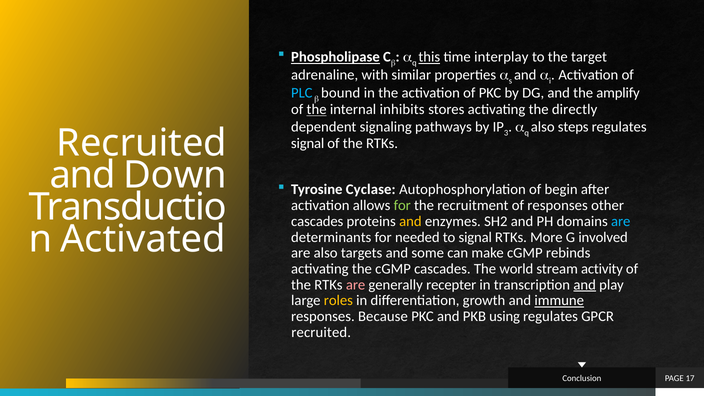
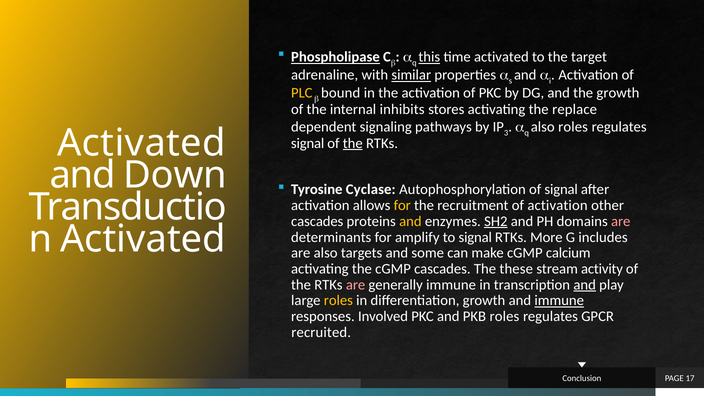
time interplay: interplay -> activated (501, 57)
similar underline: none -> present (411, 75)
PLC colour: light blue -> yellow (302, 93)
the amplify: amplify -> growth (618, 93)
the underline: present -> none (317, 109)
directly: directly -> replace (575, 109)
also steps: steps -> roles (573, 127)
Recruited: Recruited -> Activated (141, 143)
the underline: none -> present (353, 143)
of begin: begin -> signal (561, 190)
for colour: light green -> yellow (402, 205)
of responses: responses -> activation (558, 205)
SH2 underline: none -> present (496, 221)
are colour: light blue -> pink (621, 221)
needed: needed -> amplify (417, 237)
involved: involved -> includes (603, 237)
rebinds: rebinds -> calcium (568, 253)
world: world -> these (516, 269)
generally recepter: recepter -> immune (451, 285)
Because: Because -> Involved (383, 316)
PKB using: using -> roles (504, 316)
